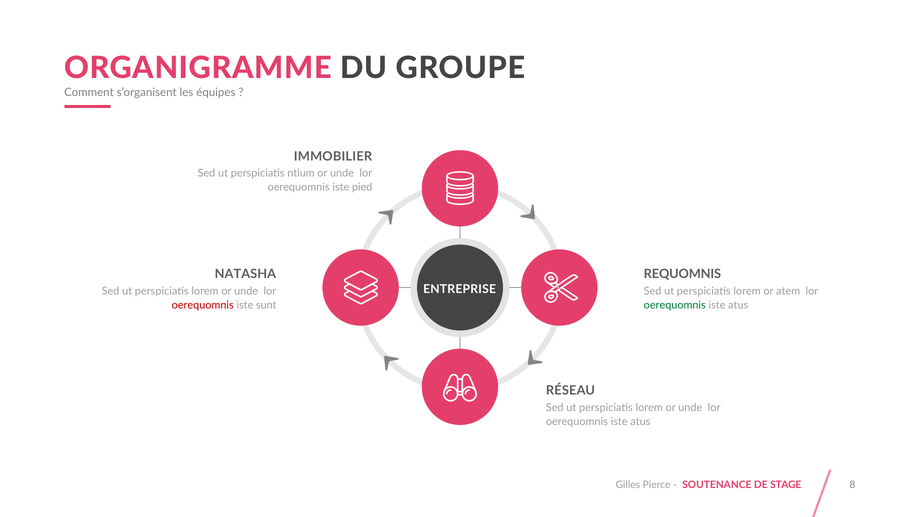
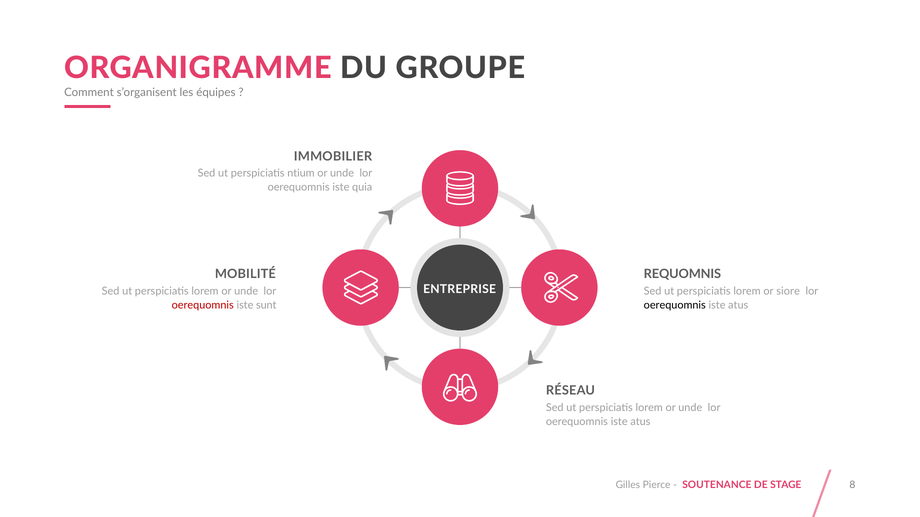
pied: pied -> quia (362, 188)
NATASHA: NATASHA -> MOBILITÉ (245, 274)
atem: atem -> siore (788, 291)
oerequomnis colour: green -> black (675, 305)
